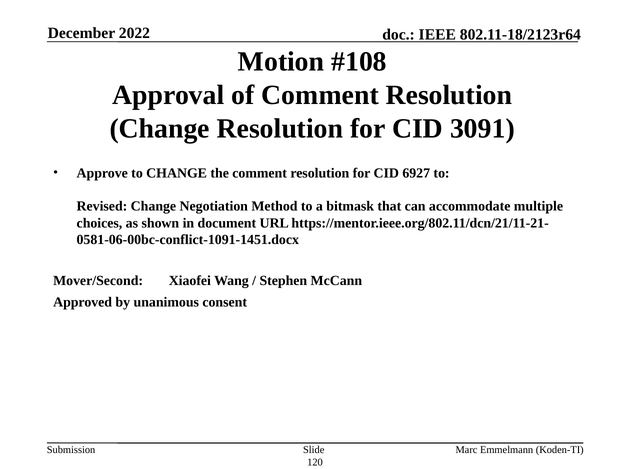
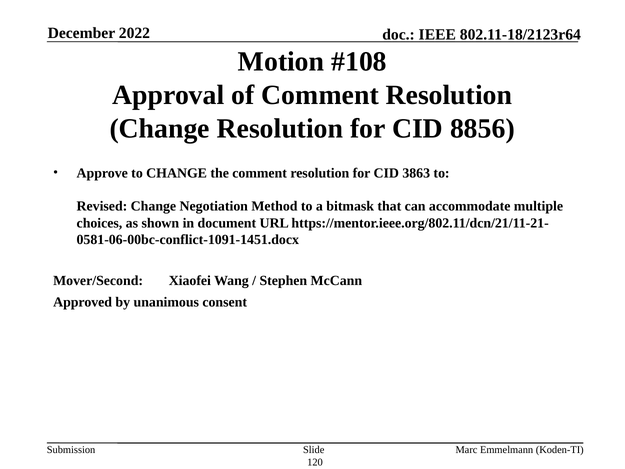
3091: 3091 -> 8856 (482, 128)
6927: 6927 -> 3863 (416, 173)
